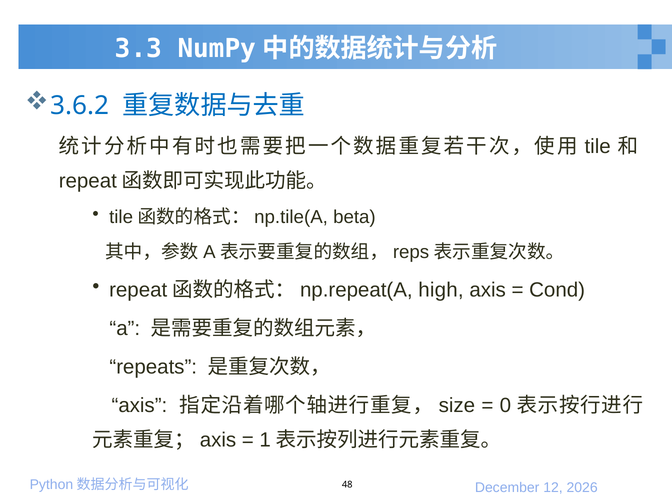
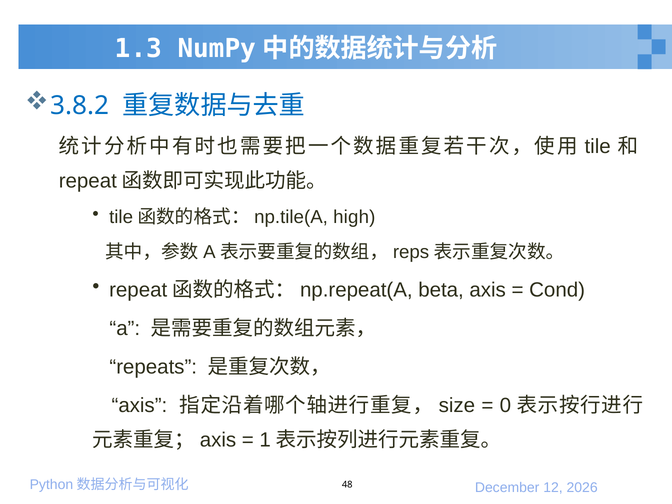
3.3: 3.3 -> 1.3 (138, 49)
3.6.2: 3.6.2 -> 3.8.2 (80, 105)
beta: beta -> high (354, 217)
high: high -> beta (441, 290)
